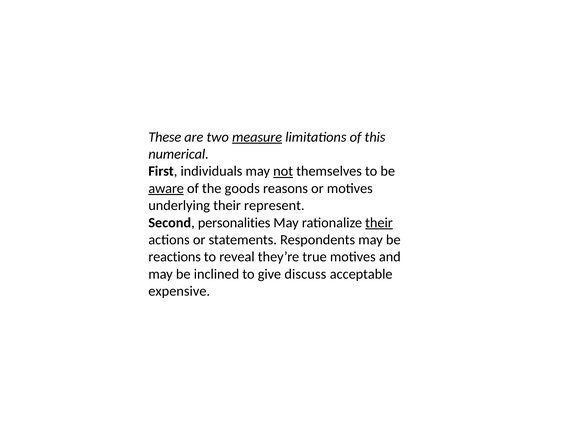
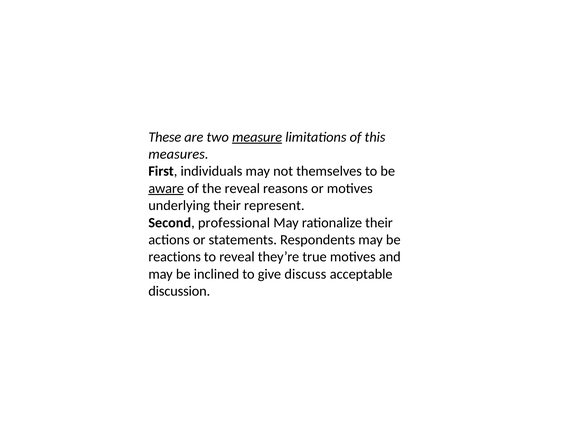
numerical: numerical -> measures (178, 154)
not underline: present -> none (283, 171)
the goods: goods -> reveal (242, 189)
personalities: personalities -> professional (234, 223)
their underline: present -> none (379, 223)
expensive: expensive -> discussion (179, 291)
